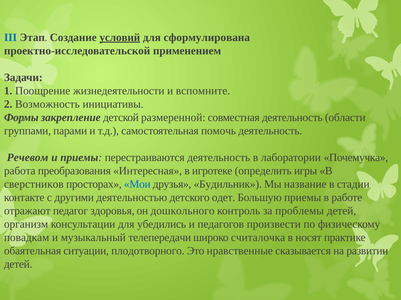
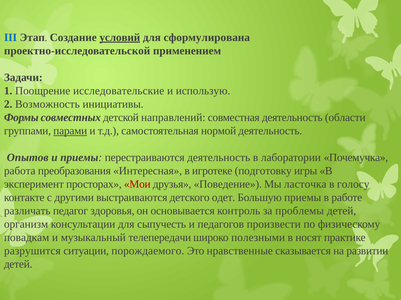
жизнедеятельности: жизнедеятельности -> исследовательские (119, 91)
вспомните: вспомните -> использую (203, 91)
закрепление: закрепление -> совместных (71, 118)
размеренной: размеренной -> направлений (173, 118)
парами underline: none -> present (70, 131)
помочь: помочь -> нормой (219, 131)
Речевом: Речевом -> Опытов (28, 158)
определить: определить -> подготовку (263, 171)
сверстников: сверстников -> эксперимент (34, 185)
Мои colour: blue -> red (137, 185)
Будильник: Будильник -> Поведение (228, 185)
название: название -> ласточка (305, 185)
стадии: стадии -> голосу (353, 185)
деятельностью: деятельностью -> выстраиваются (132, 198)
отражают: отражают -> различать (27, 211)
дошкольного: дошкольного -> основывается (183, 211)
убедились: убедились -> сыпучесть (162, 225)
считалочка: считалочка -> полезными (258, 238)
обаятельная: обаятельная -> разрушится (32, 251)
плодотворного: плодотворного -> порождаемого (148, 251)
